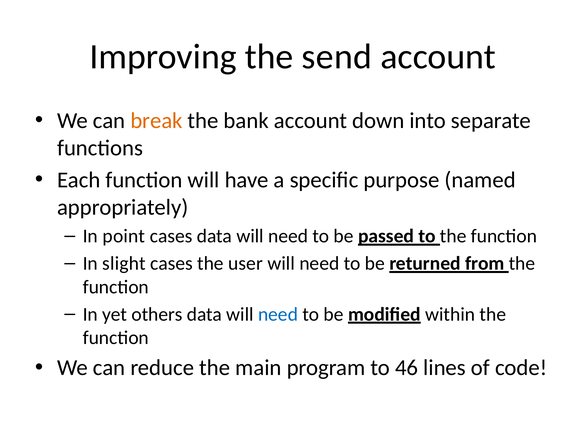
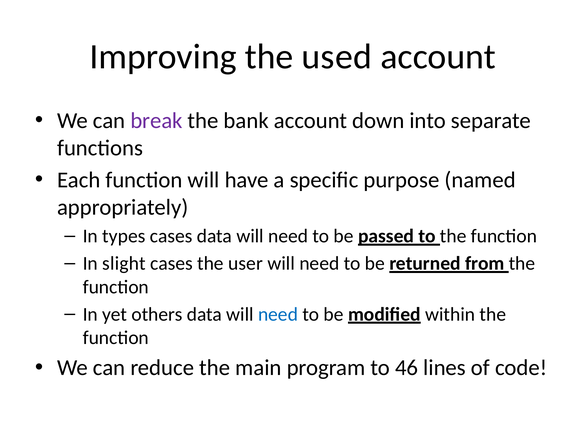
send: send -> used (337, 57)
break colour: orange -> purple (156, 121)
point: point -> types (124, 236)
